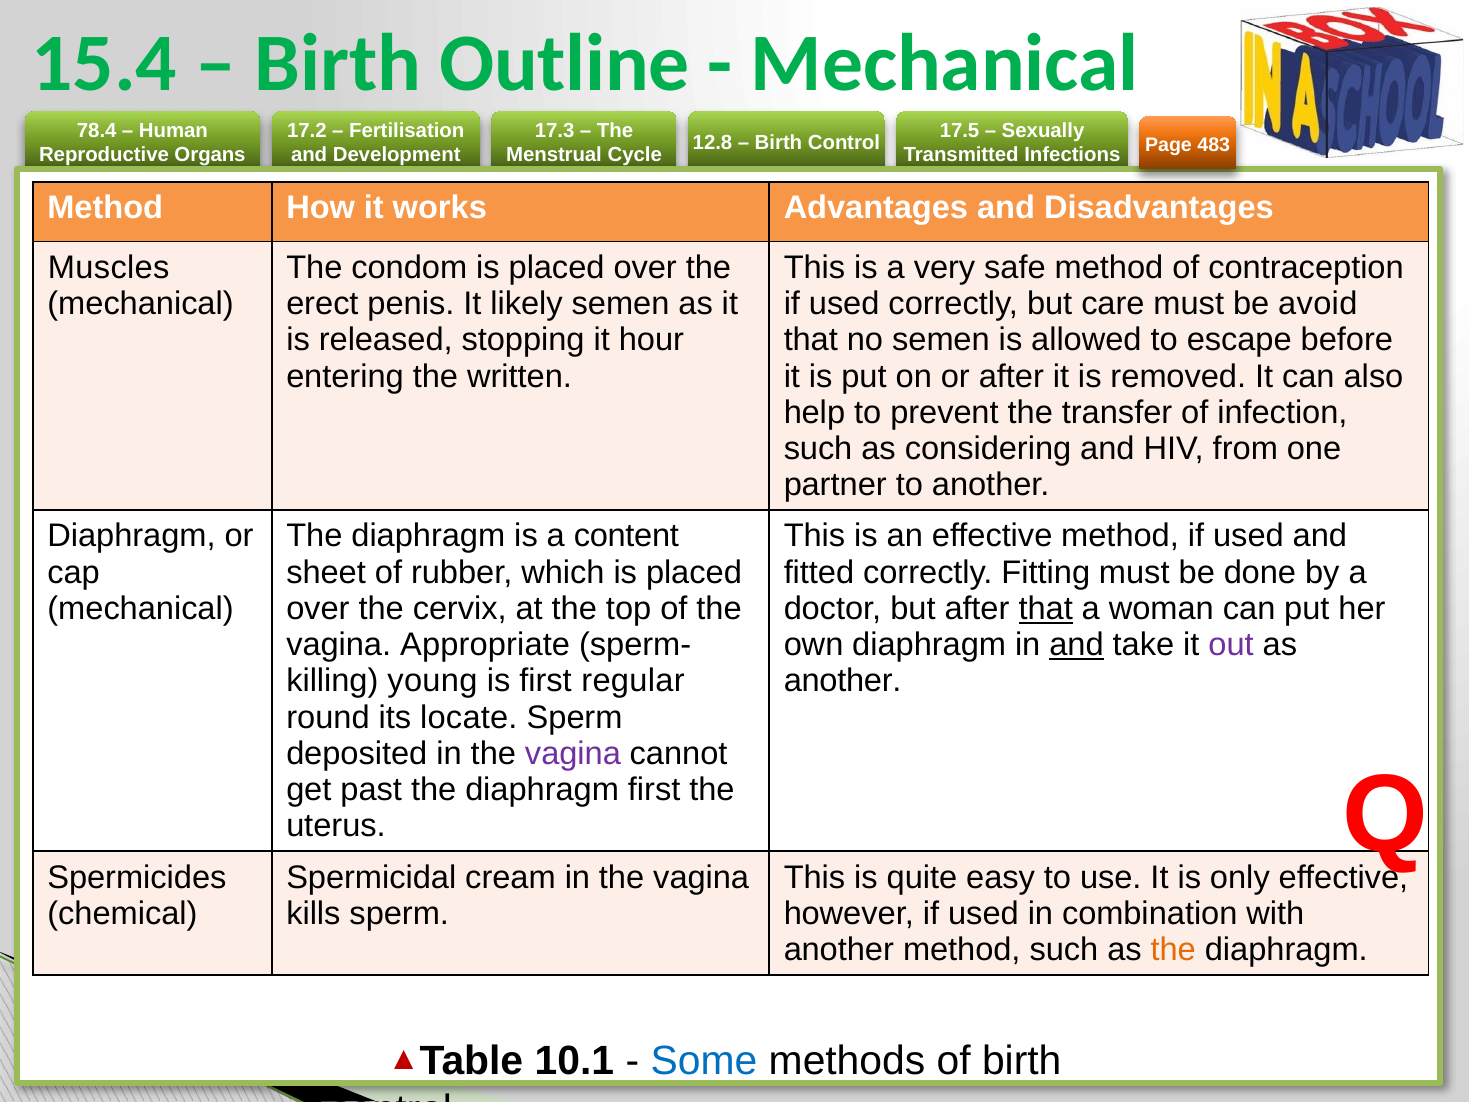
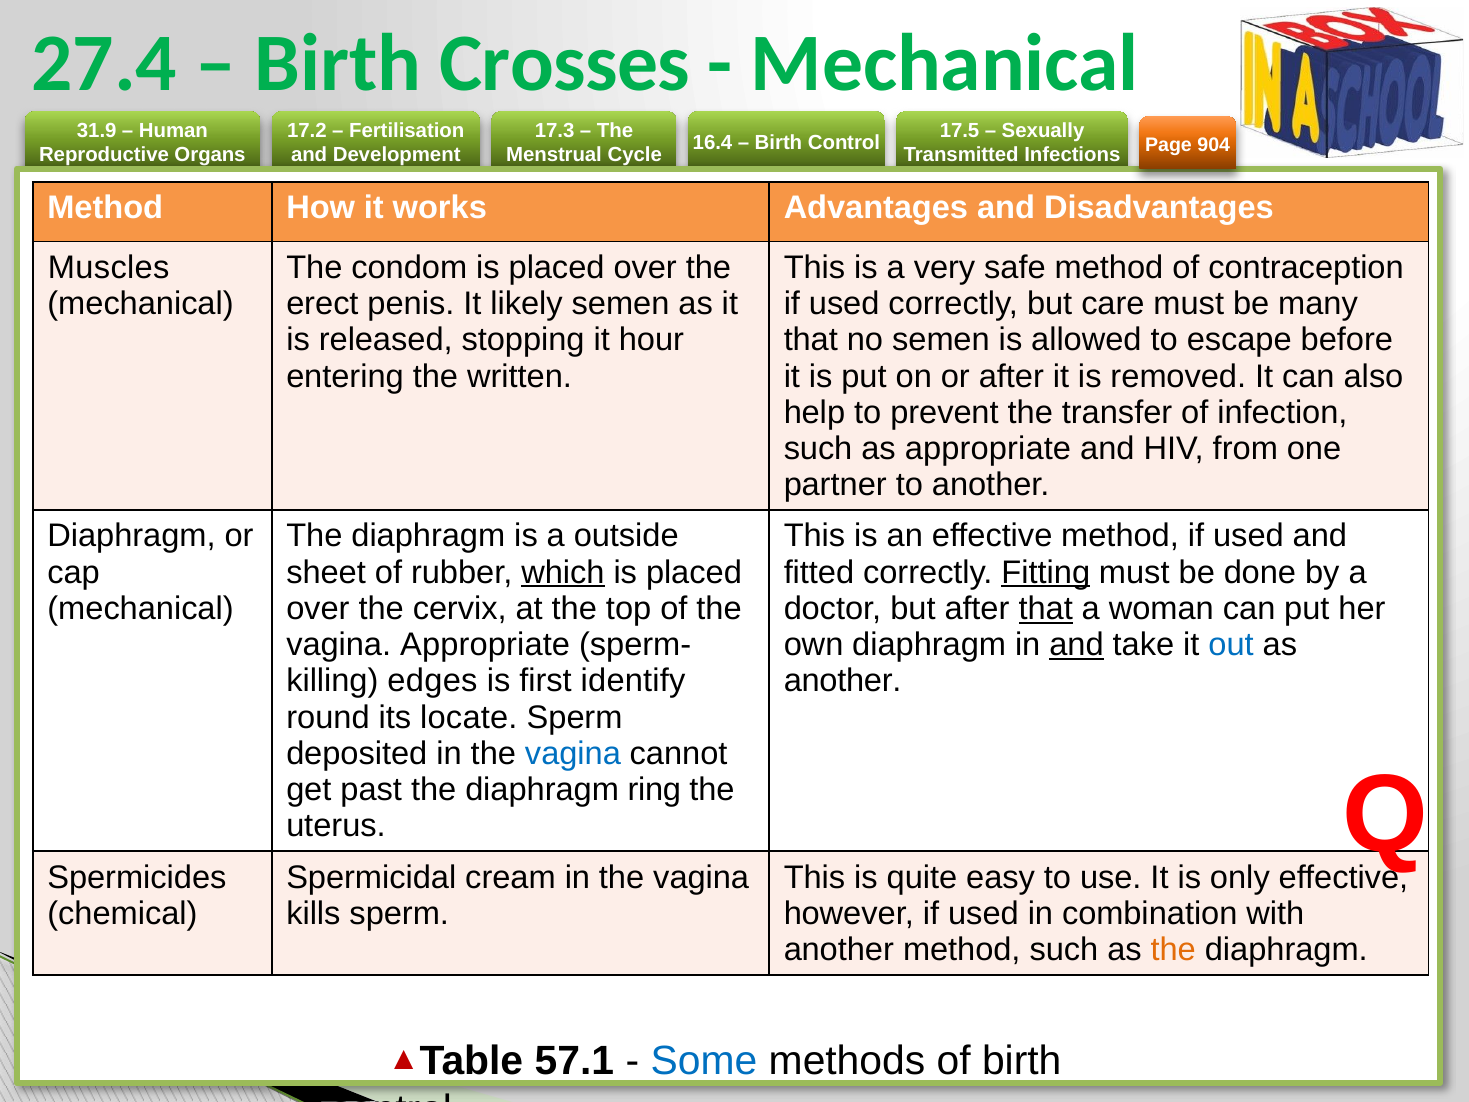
15.4: 15.4 -> 27.4 (104, 63)
Outline: Outline -> Crosses (565, 63)
78.4: 78.4 -> 31.9 (97, 130)
12.8: 12.8 -> 16.4 (713, 143)
483: 483 -> 904 (1214, 145)
avoid: avoid -> many (1318, 304)
as considering: considering -> appropriate (988, 449)
content: content -> outside (626, 536)
which underline: none -> present (563, 572)
Fitting underline: none -> present (1046, 572)
out colour: purple -> blue (1231, 645)
young: young -> edges (432, 681)
regular: regular -> identify (633, 681)
vagina colour: purple -> blue (573, 754)
diaphragm first: first -> ring (654, 790)
10.1: 10.1 -> 57.1 (574, 1061)
